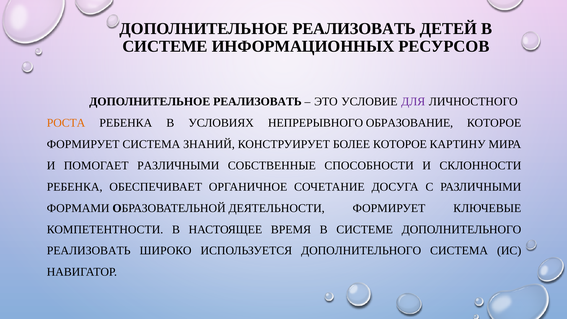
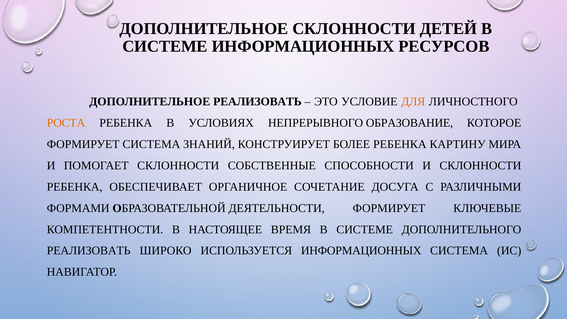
РЕАЛИЗОВАТЬ: РЕАЛИЗОВАТЬ -> СКЛОННОСТИ (354, 29)
ДЛЯ colour: purple -> orange (413, 102)
БОЛЕЕ КОТОРОЕ: КОТОРОЕ -> РЕБЕНКА (400, 144)
ПОМОГАЕТ РАЗЛИЧНЫМИ: РАЗЛИЧНЫМИ -> СКЛОННОСТИ (178, 166)
ИСПОЛЬЗУЕТСЯ ДОПОЛНИТЕЛЬНОГО: ДОПОЛНИТЕЛЬНОГО -> ИНФОРМАЦИОННЫХ (361, 251)
